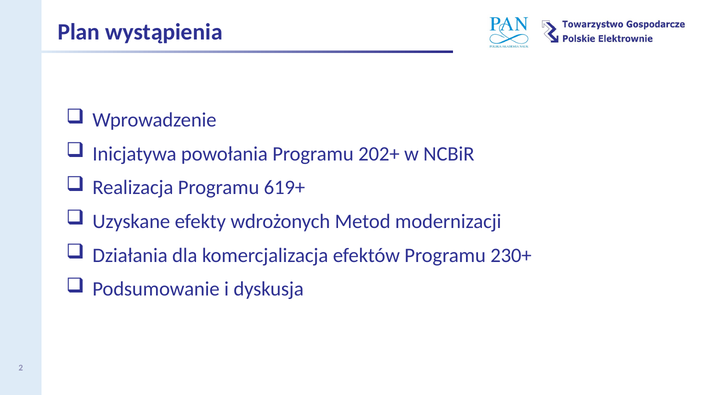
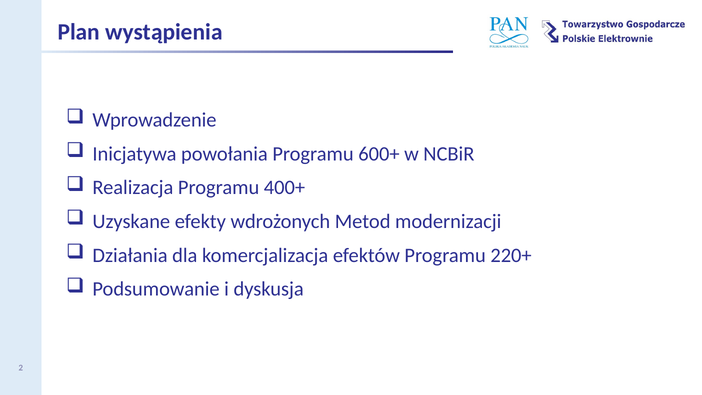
202+: 202+ -> 600+ (379, 154)
619+: 619+ -> 400+ (285, 188)
230+: 230+ -> 220+ (511, 255)
